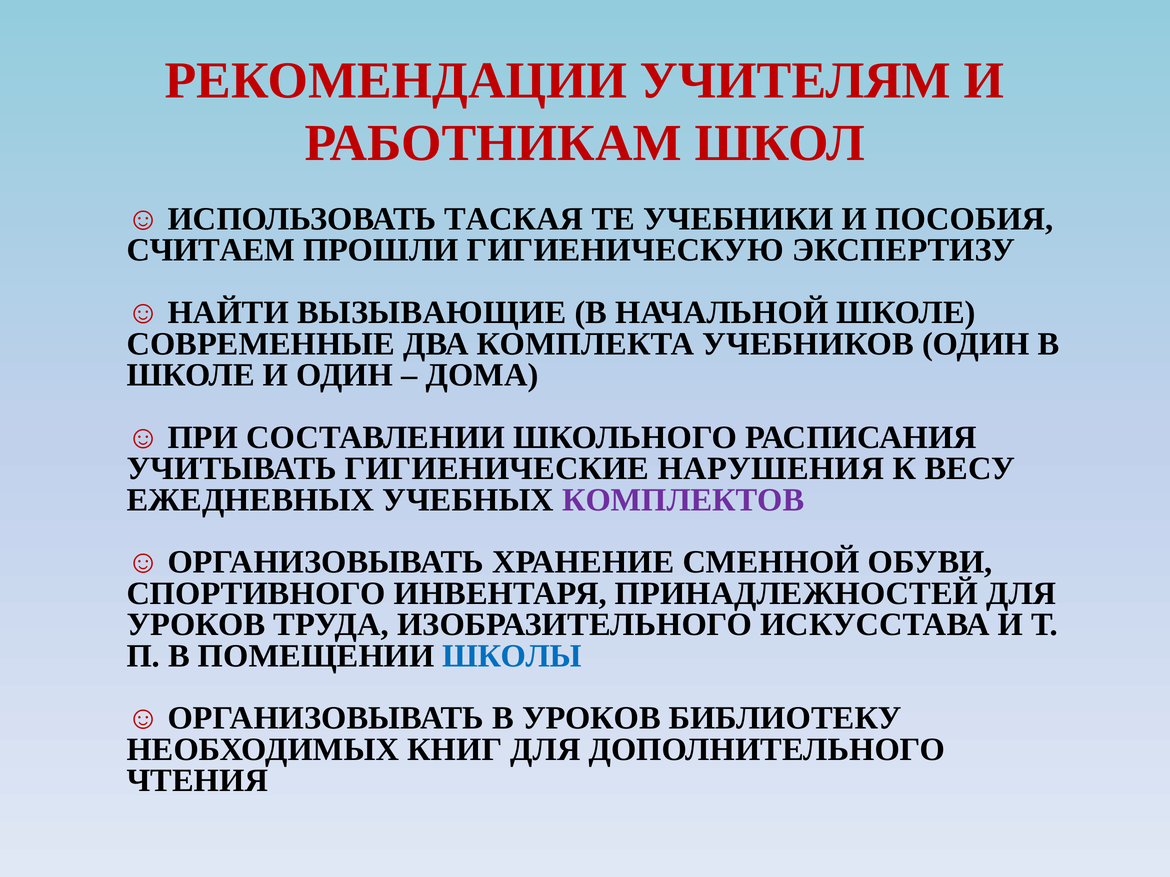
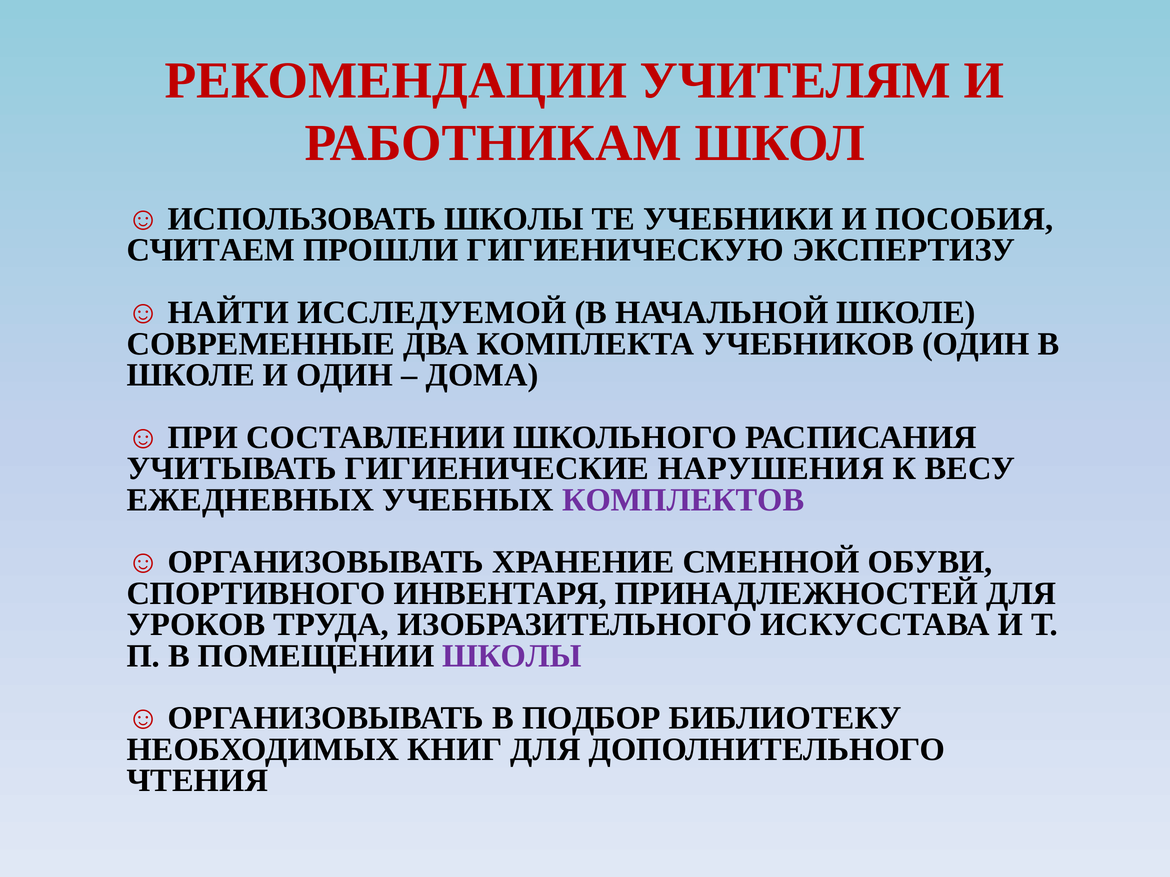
ИСПОЛЬЗОВАТЬ ТАСКАЯ: ТАСКАЯ -> ШКОЛЫ (514, 219)
ВЫЗЫВАЮЩИЕ: ВЫЗЫВАЮЩИЕ -> ИССЛЕДУЕМОЙ (432, 313)
ШКОЛЫ colour: blue -> purple (512, 656)
В УРОКОВ: УРОКОВ -> ПОДБОР (591, 719)
